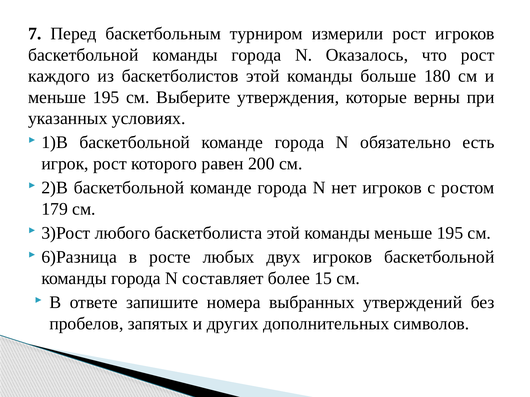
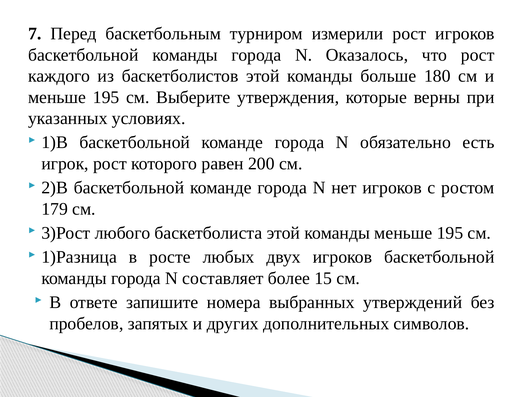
6)Разница: 6)Разница -> 1)Разница (79, 257)
